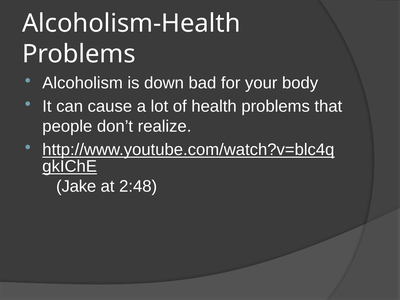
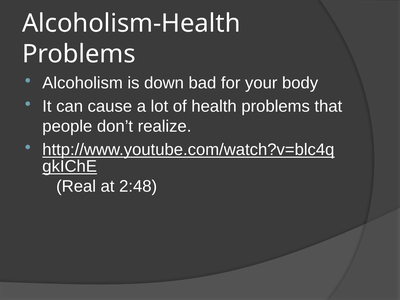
Jake: Jake -> Real (76, 186)
